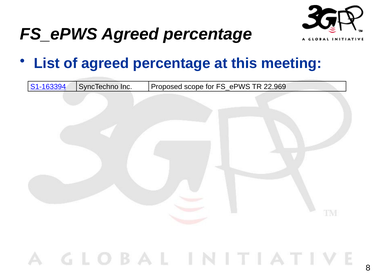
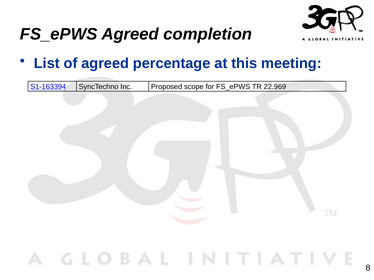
FS_ePWS Agreed percentage: percentage -> completion (208, 34)
